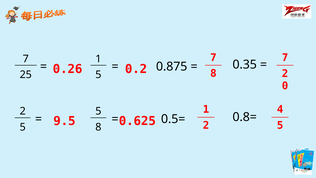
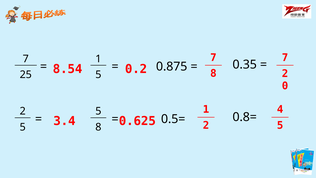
0.26: 0.26 -> 8.54 (68, 69)
9.5: 9.5 -> 3.4 (64, 121)
